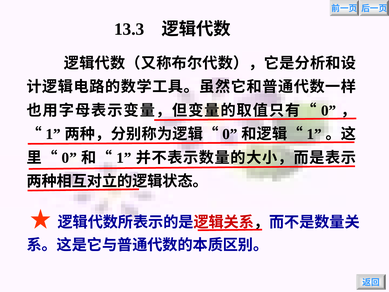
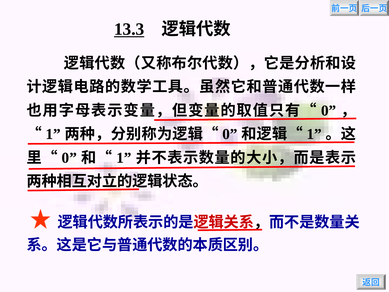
13.3 underline: none -> present (129, 29)
